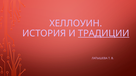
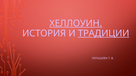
ХЕЛЛОУИН underline: none -> present (76, 23)
